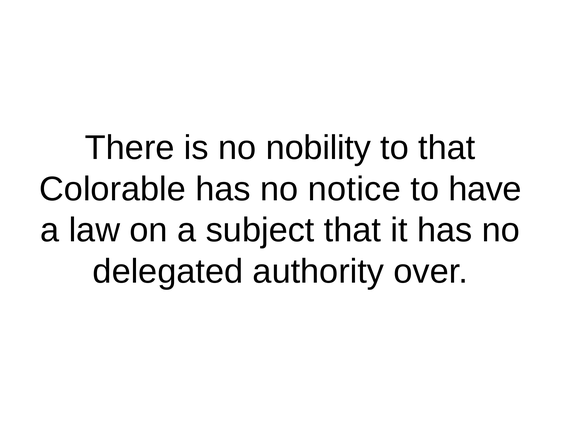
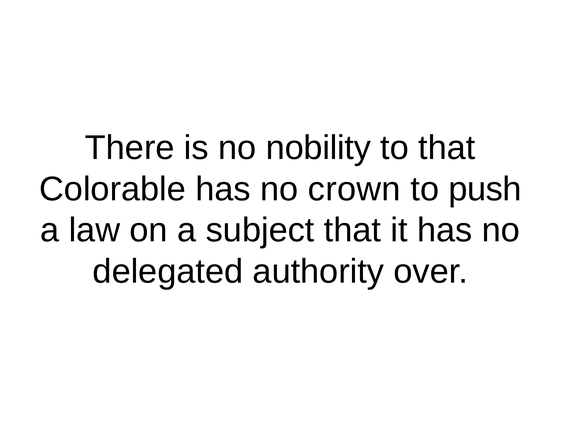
notice: notice -> crown (354, 189)
have: have -> push (485, 189)
